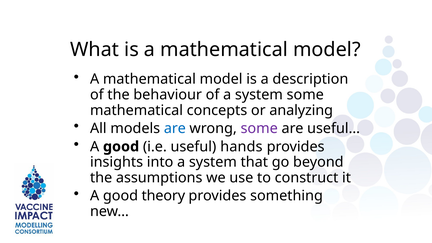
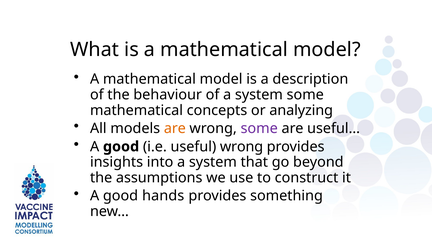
are colour: blue -> orange (175, 128)
useful hands: hands -> wrong (242, 147)
theory: theory -> hands (163, 196)
